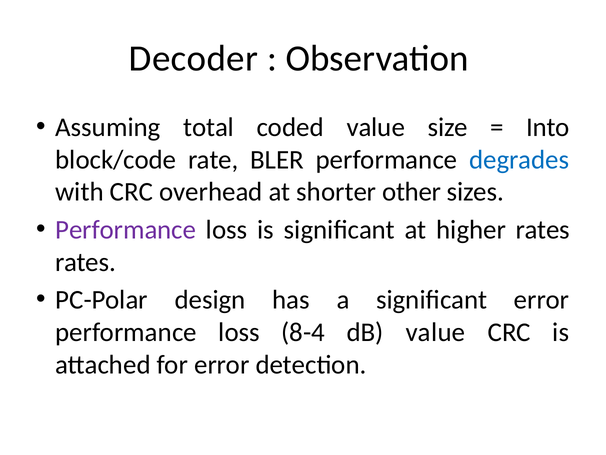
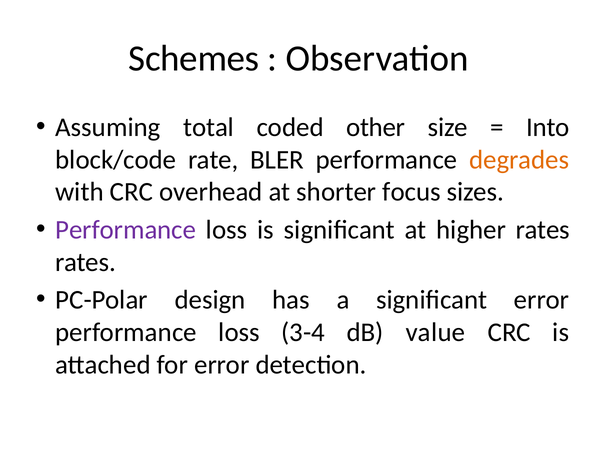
Decoder: Decoder -> Schemes (194, 59)
coded value: value -> other (376, 127)
degrades colour: blue -> orange (519, 159)
other: other -> focus (411, 192)
8-4: 8-4 -> 3-4 (303, 332)
